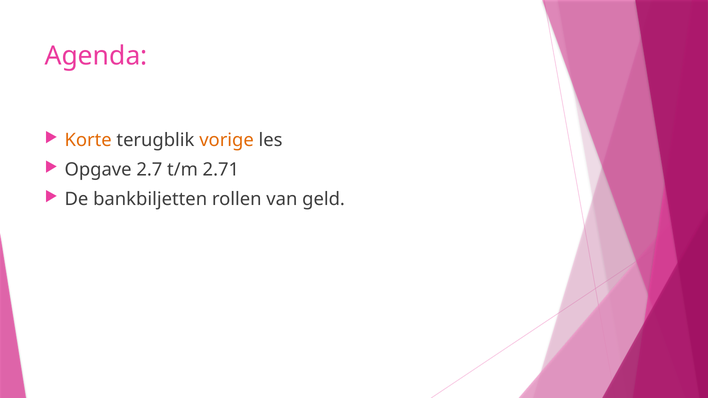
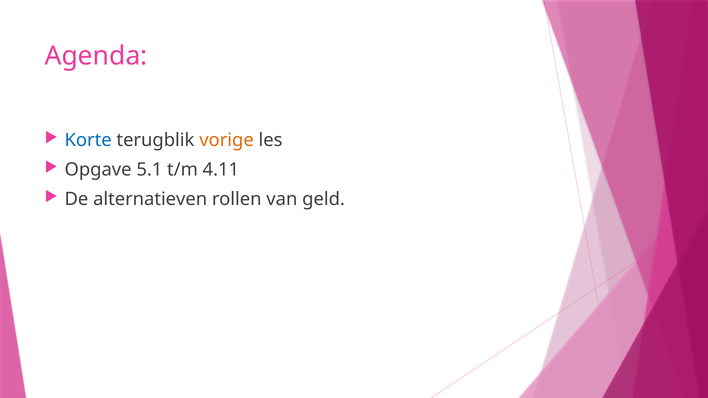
Korte colour: orange -> blue (88, 140)
2.7: 2.7 -> 5.1 (149, 170)
2.71: 2.71 -> 4.11 (221, 170)
bankbiljetten: bankbiljetten -> alternatieven (150, 199)
